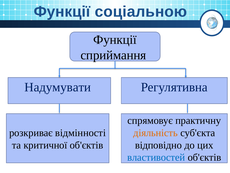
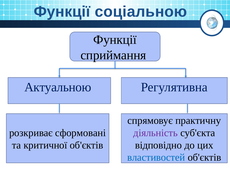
Надумувати: Надумувати -> Актуальною (58, 87)
відмінності: відмінності -> сформовані (81, 132)
діяльність colour: orange -> purple (156, 132)
